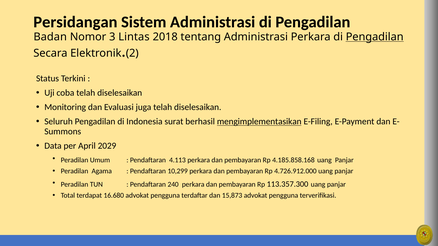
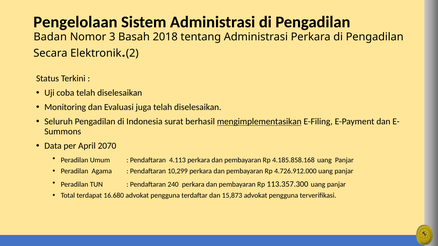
Persidangan: Persidangan -> Pengelolaan (75, 22)
Lintas: Lintas -> Basah (134, 37)
Pengadilan underline: present -> none (375, 37)
2029: 2029 -> 2070 (107, 146)
